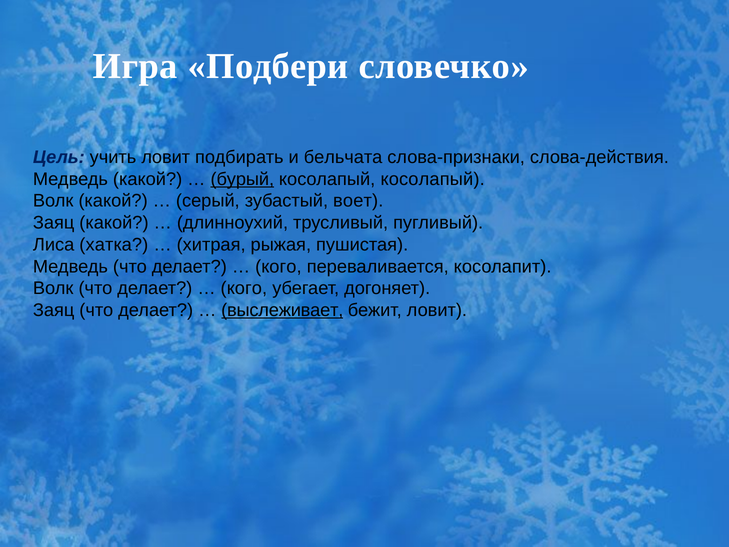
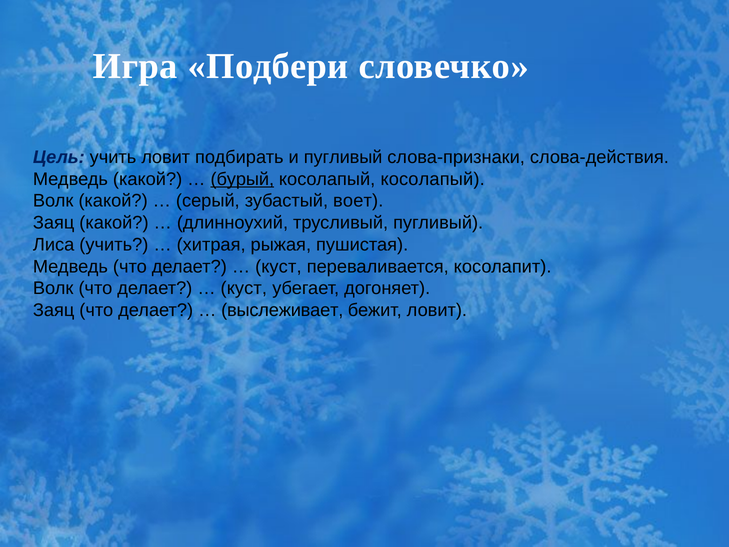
и бельчата: бельчата -> пугливый (343, 157)
Лиса хатка: хатка -> учить (114, 245)
кого: кого -> куст (278, 266)
кого: кого -> куст (244, 288)
выслеживает underline: present -> none (282, 310)
